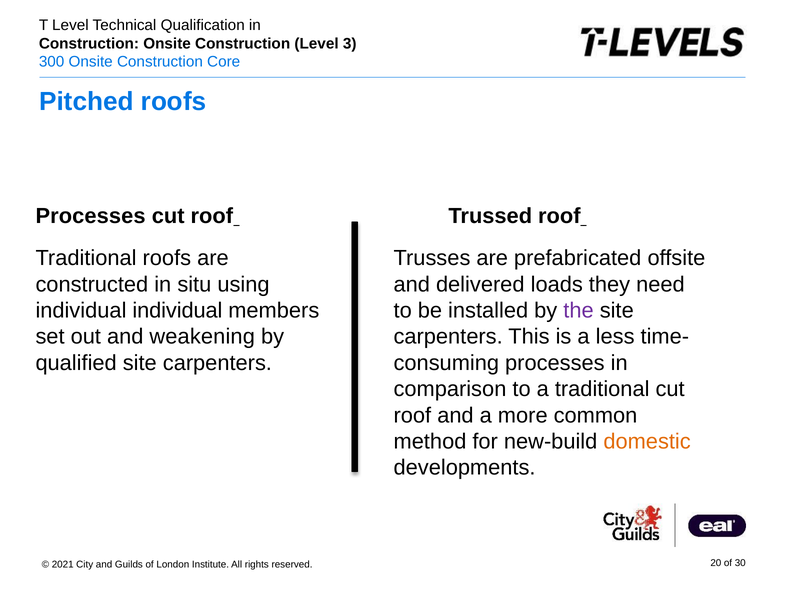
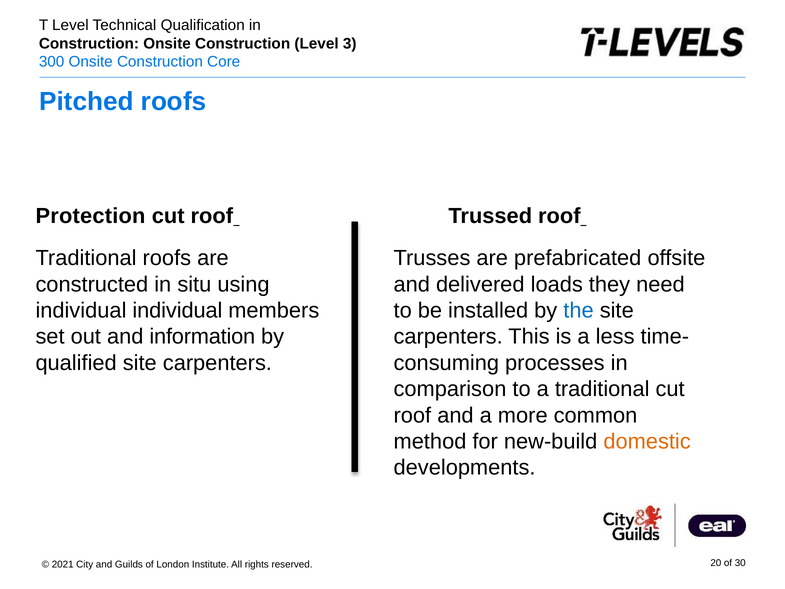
Processes: Processes -> Protection (90, 216)
the colour: purple -> blue (578, 310)
weakening: weakening -> information (202, 337)
